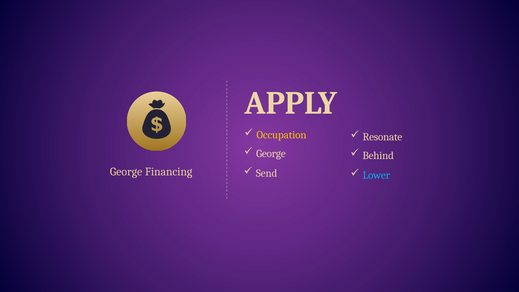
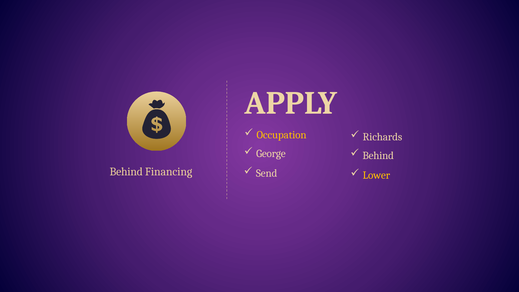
Resonate: Resonate -> Richards (382, 137)
George: George -> Behind (126, 172)
Lower colour: light blue -> yellow (376, 175)
